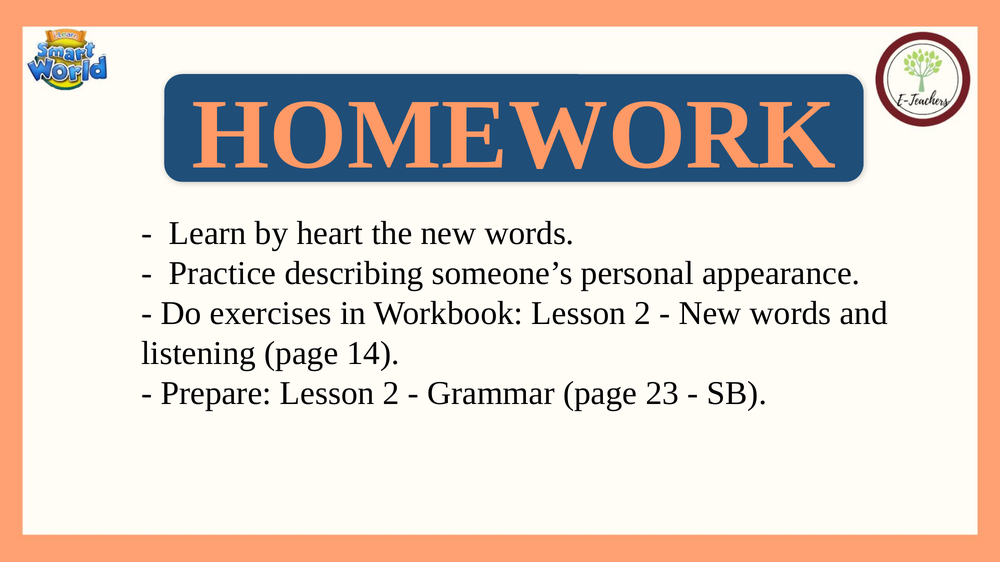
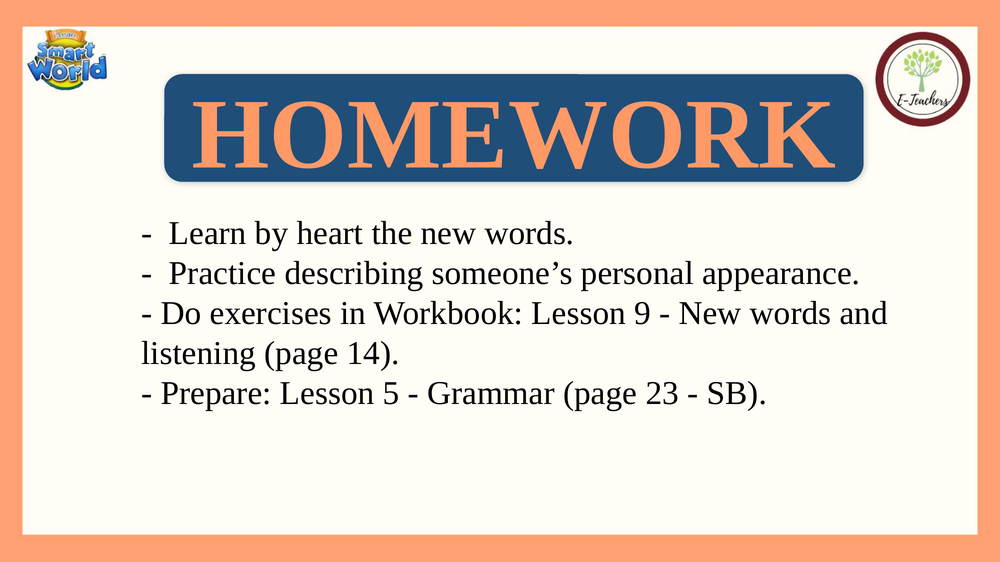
Workbook Lesson 2: 2 -> 9 (643, 314)
Prepare Lesson 2: 2 -> 5 (391, 394)
